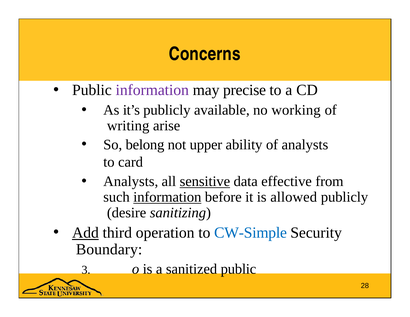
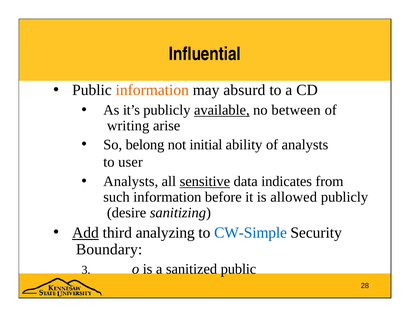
Concerns: Concerns -> Influential (205, 54)
information colour: purple -> orange (152, 90)
precise: precise -> absurd (244, 90)
available underline: none -> present (222, 110)
working: working -> between (296, 110)
upper: upper -> initial (206, 145)
card: card -> user (130, 162)
effective: effective -> indicates (287, 181)
information underline: present -> none (167, 197)
operation: operation -> analyzing (165, 233)
